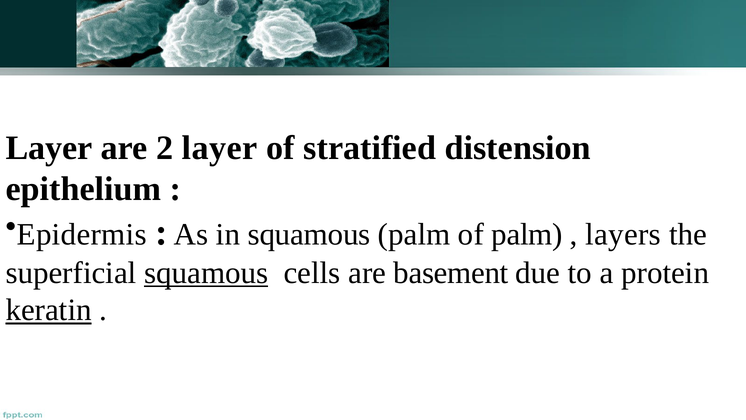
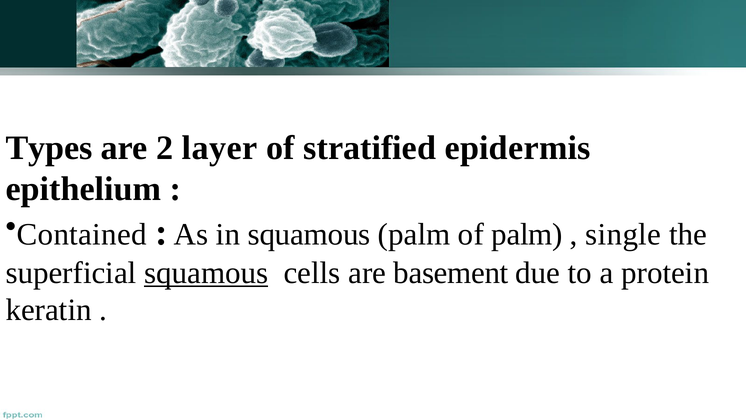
Layer: Layer -> Types (49, 148)
distension: distension -> epidermis (518, 148)
Epidermis: Epidermis -> Contained (82, 234)
layers: layers -> single (623, 234)
keratin underline: present -> none (49, 310)
